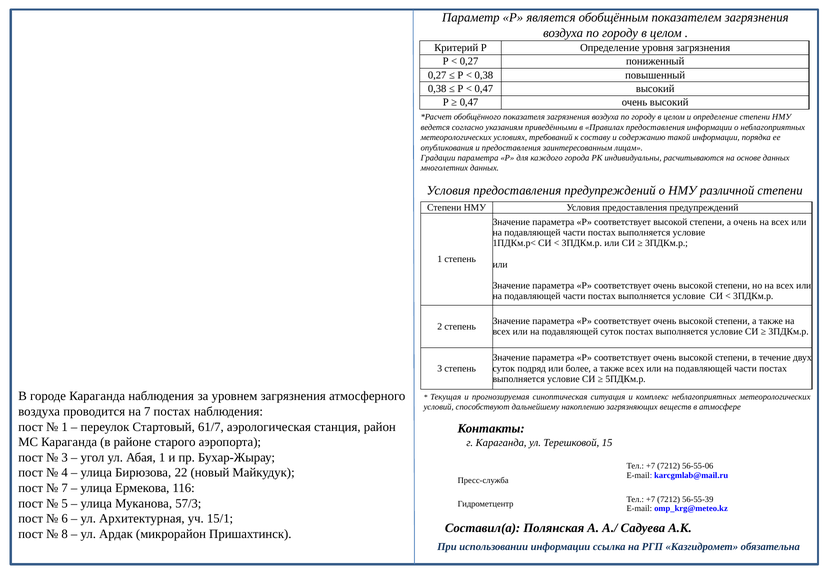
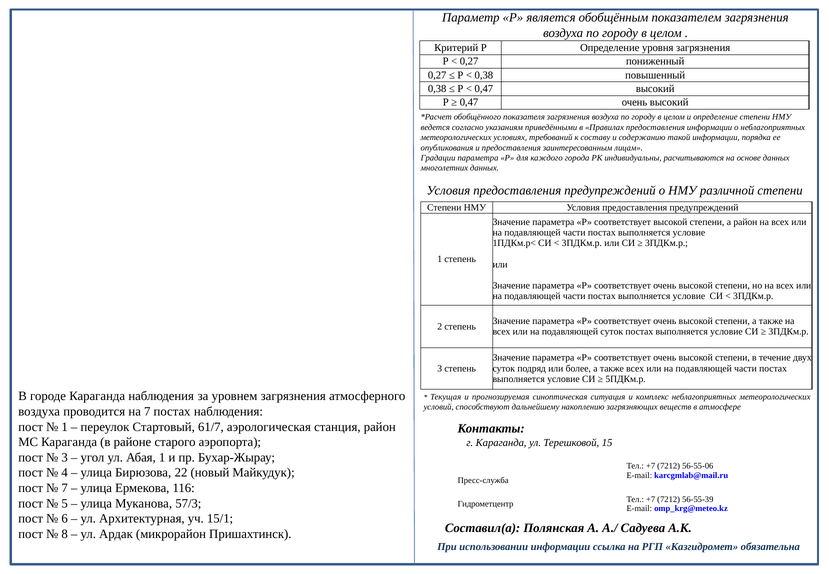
а очень: очень -> район (745, 222)
